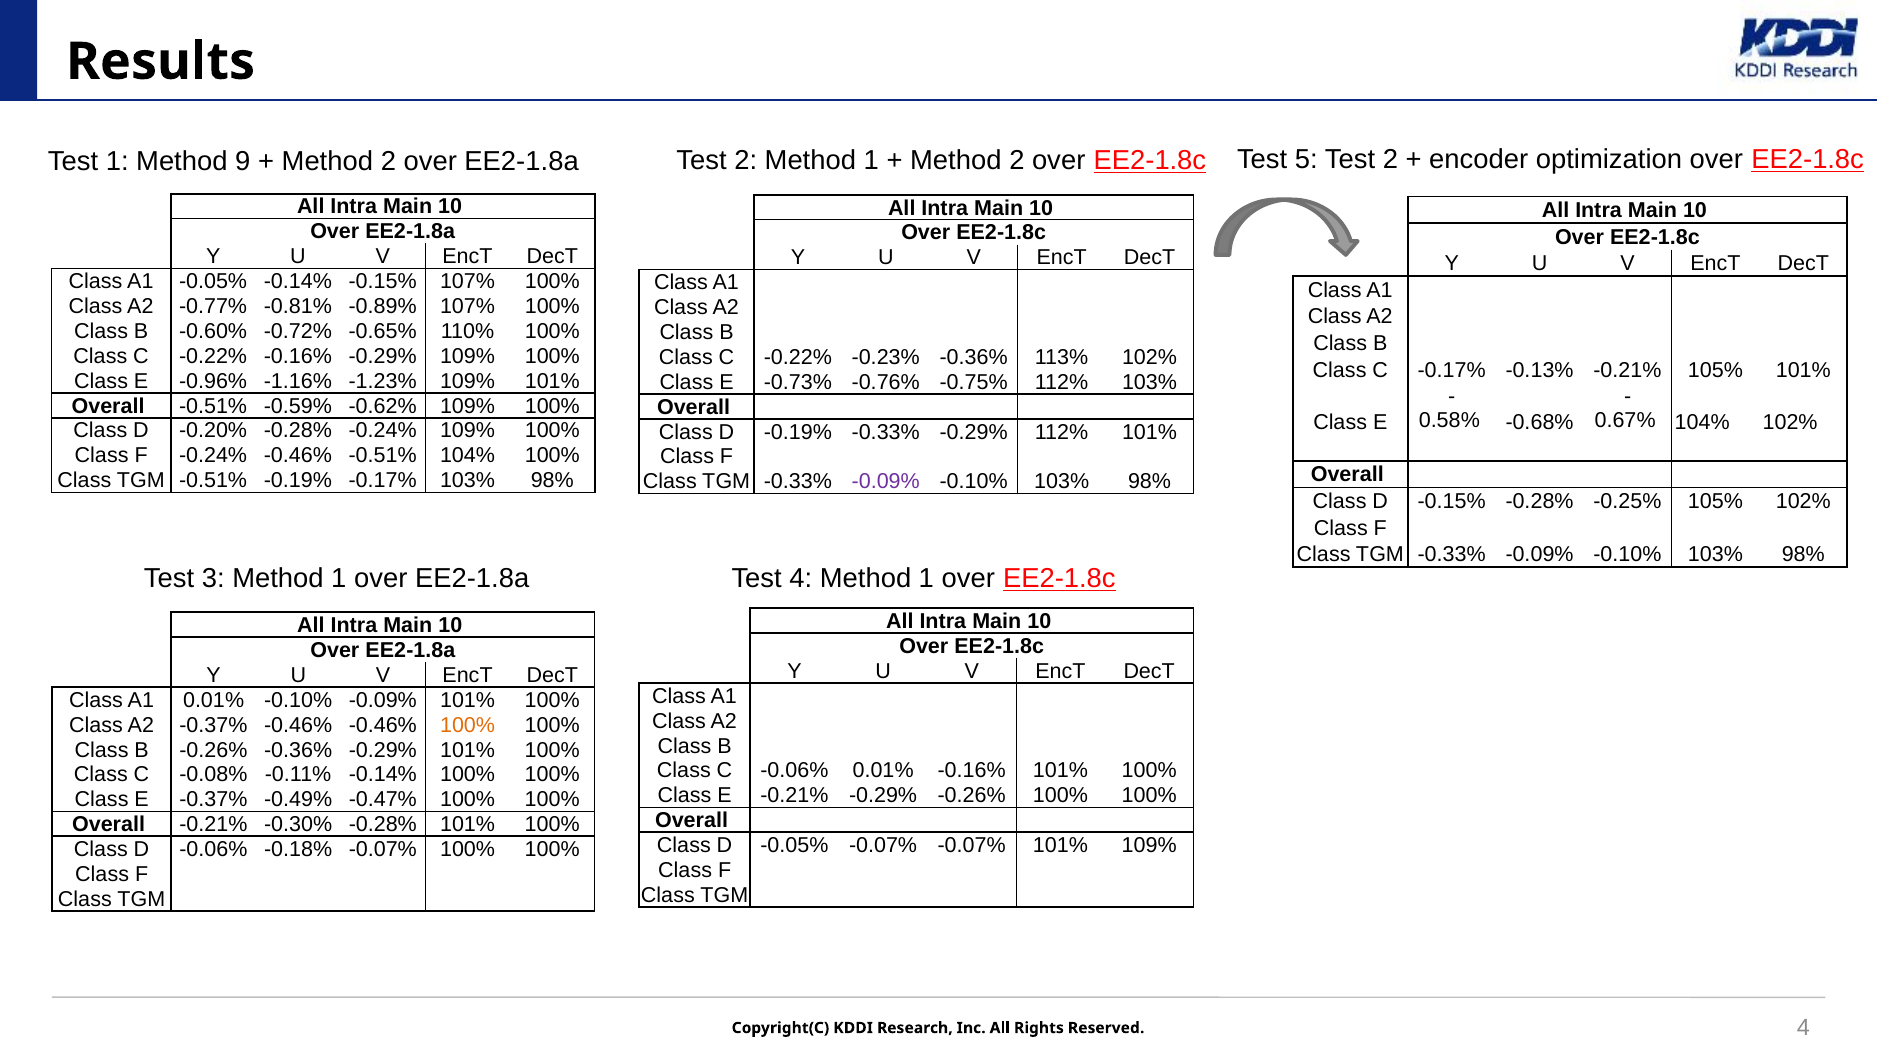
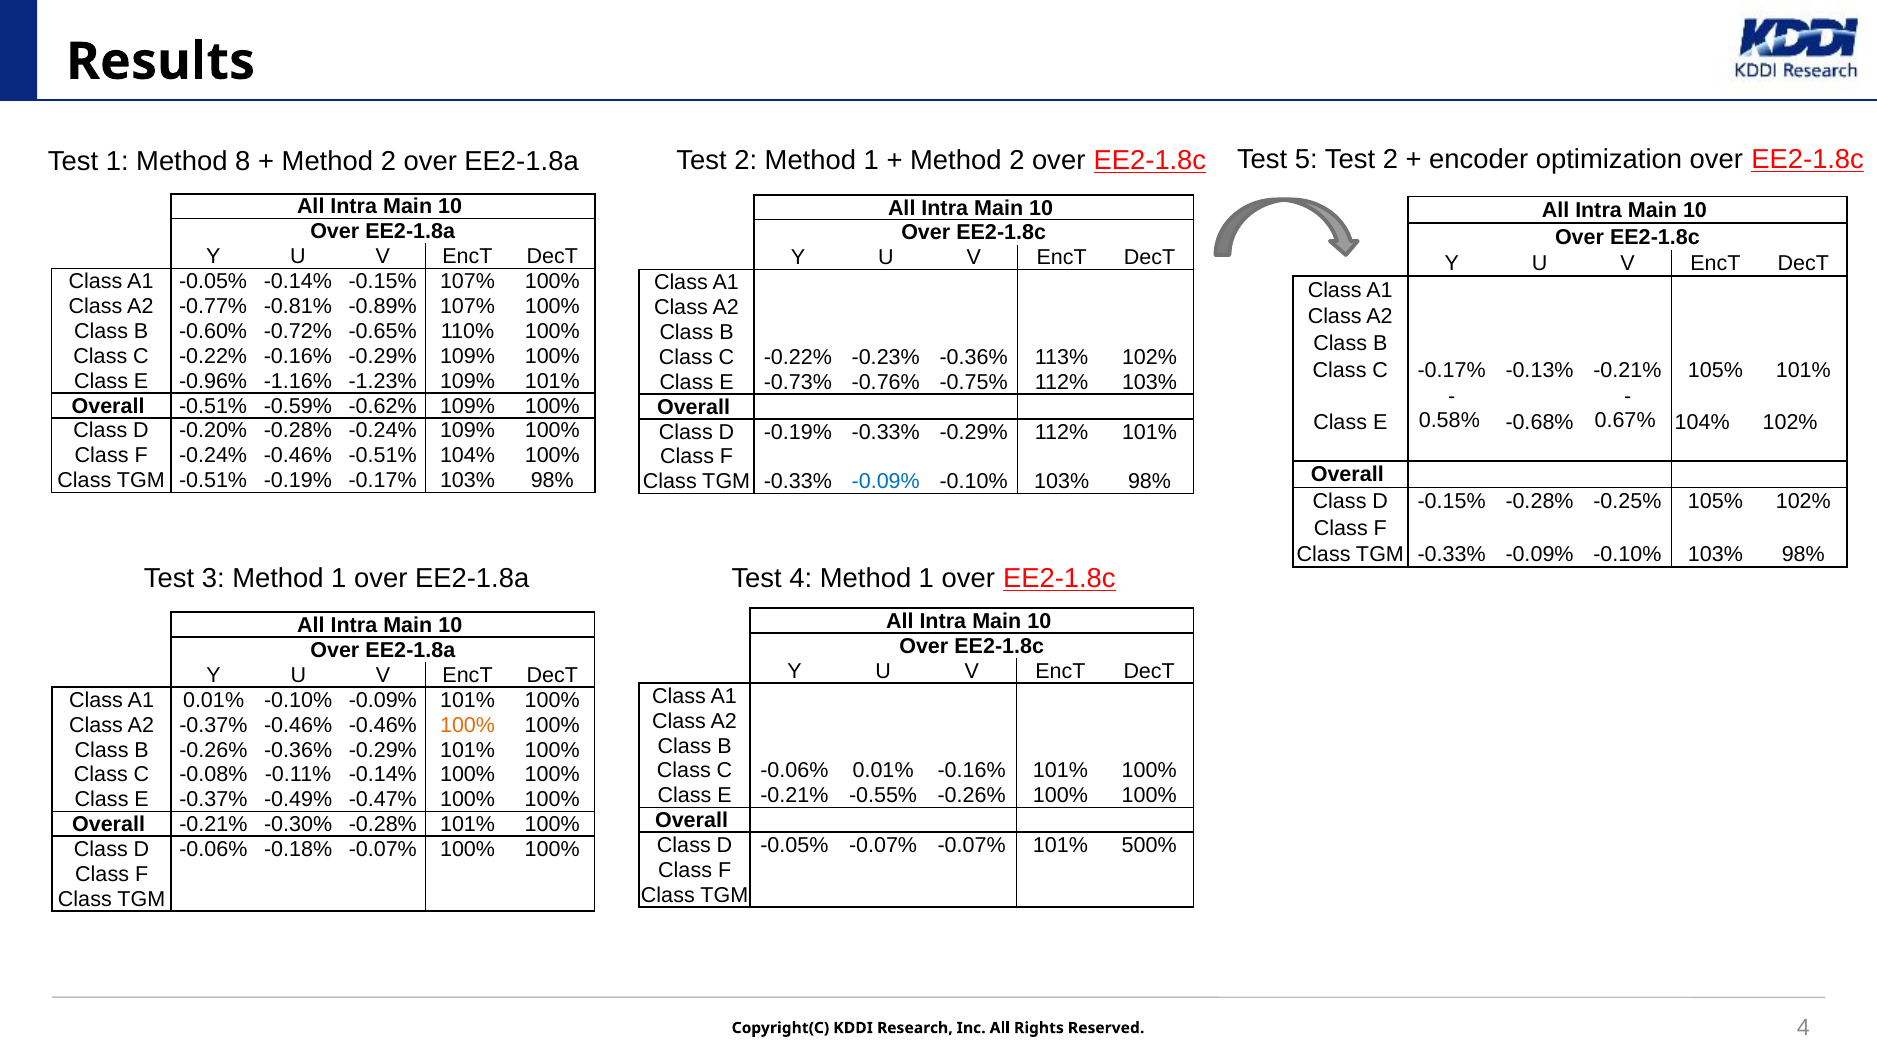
9: 9 -> 8 (243, 161)
-0.09% colour: purple -> blue (886, 482)
-0.21% -0.29%: -0.29% -> -0.55% (883, 796)
101% 109%: 109% -> 500% (1149, 845)
